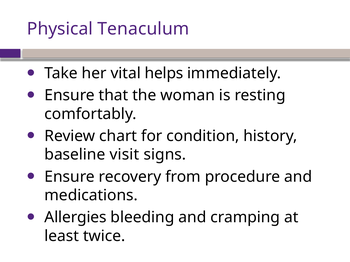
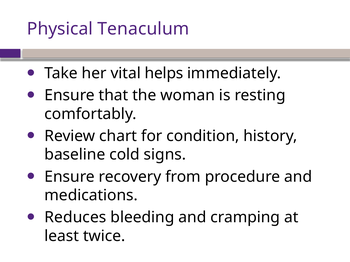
visit: visit -> cold (125, 155)
Allergies: Allergies -> Reduces (75, 218)
